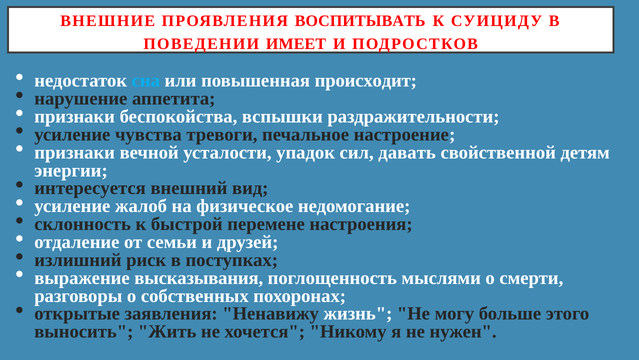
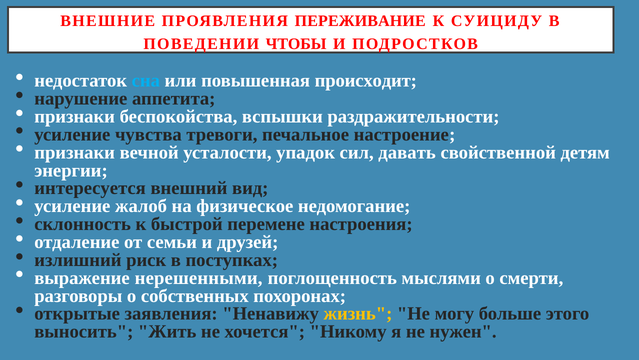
ВОСПИТЫВАТЬ: ВОСПИТЫВАТЬ -> ПЕРЕЖИВАНИЕ (360, 21)
ИМЕЕТ: ИМЕЕТ -> ЧТОБЫ (296, 44)
высказывания: высказывания -> нерешенными (199, 278)
жизнь colour: white -> yellow (358, 313)
